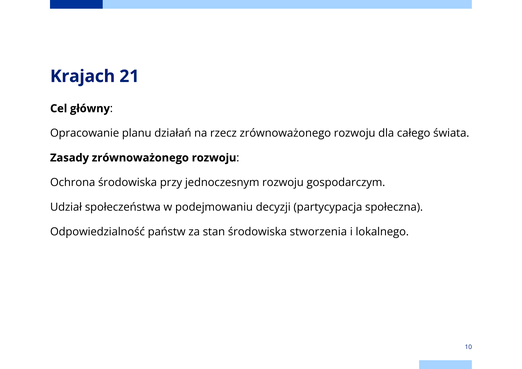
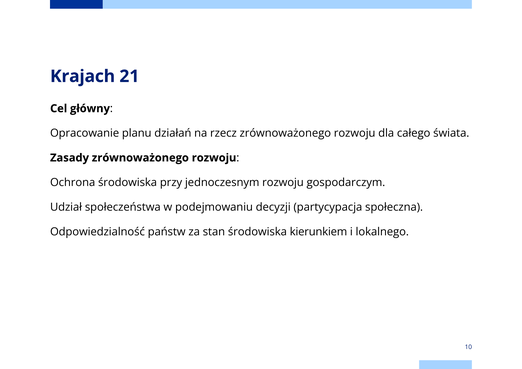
stworzenia: stworzenia -> kierunkiem (318, 232)
